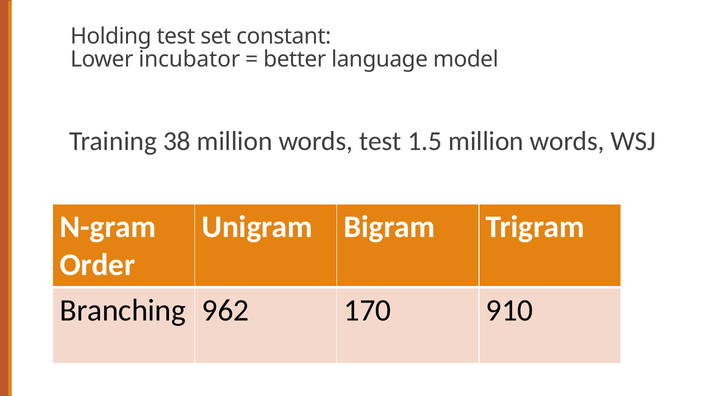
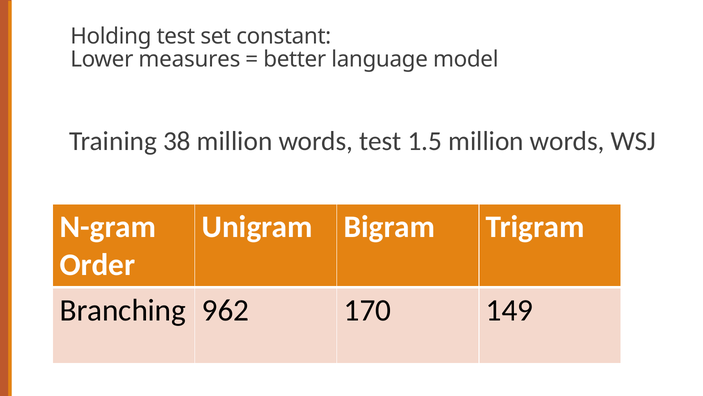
incubator: incubator -> measures (189, 59)
910: 910 -> 149 (510, 310)
